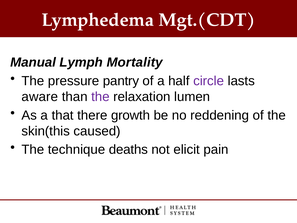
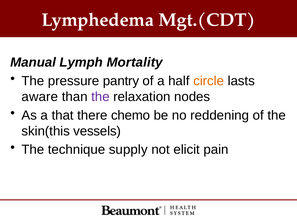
circle colour: purple -> orange (209, 81)
lumen: lumen -> nodes (192, 97)
growth: growth -> chemo (131, 115)
caused: caused -> vessels (97, 131)
deaths: deaths -> supply (128, 149)
